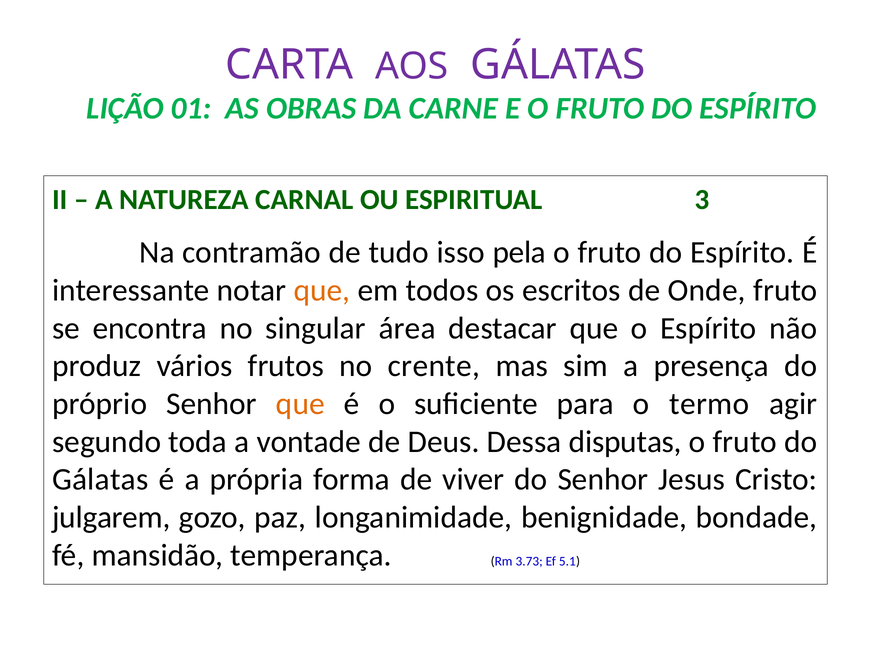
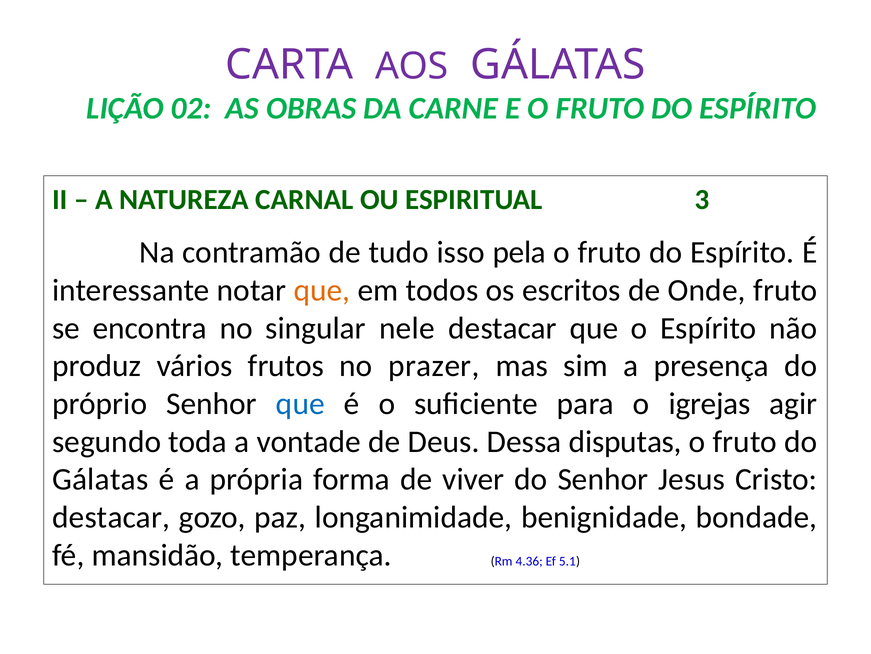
01: 01 -> 02 (191, 108)
área: área -> nele (407, 328)
crente: crente -> prazer (434, 366)
que colour: orange -> blue (300, 403)
termo: termo -> igrejas (710, 403)
julgarem: julgarem -> destacar (111, 517)
3.73: 3.73 -> 4.36 (529, 561)
